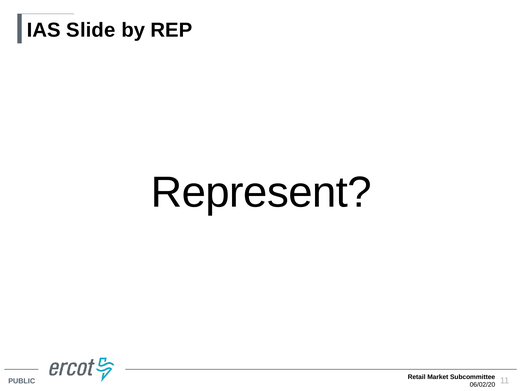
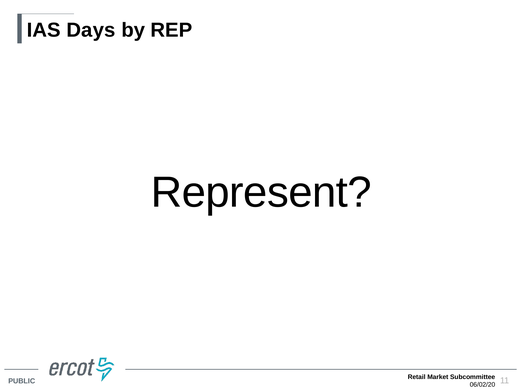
Slide: Slide -> Days (91, 30)
